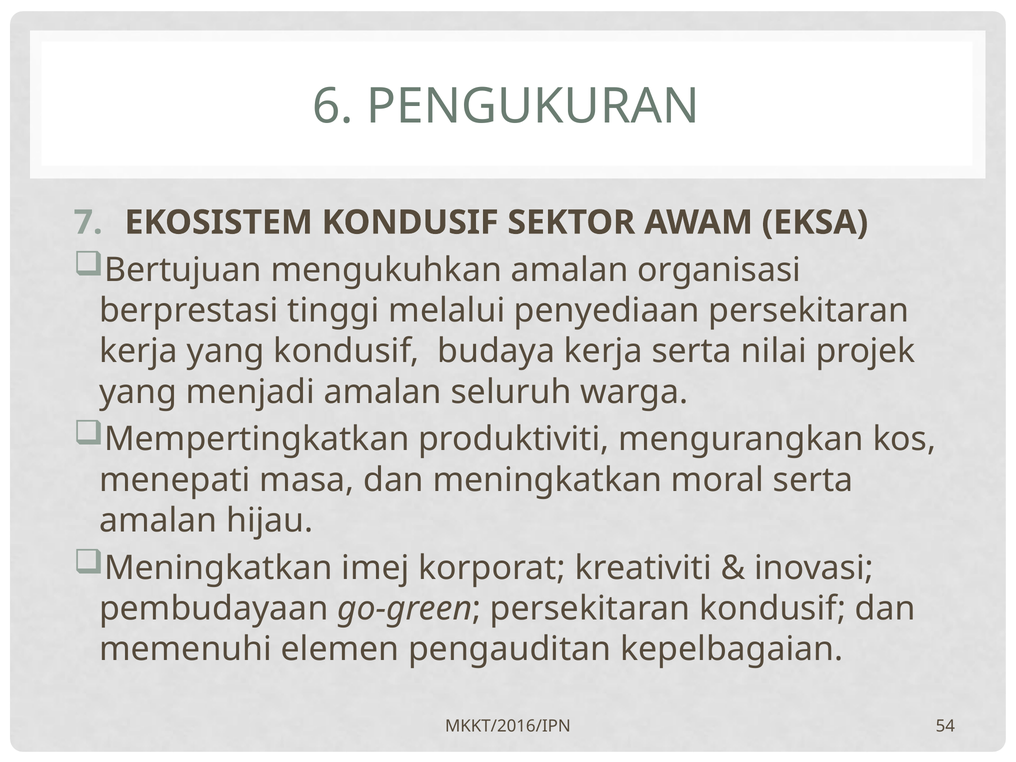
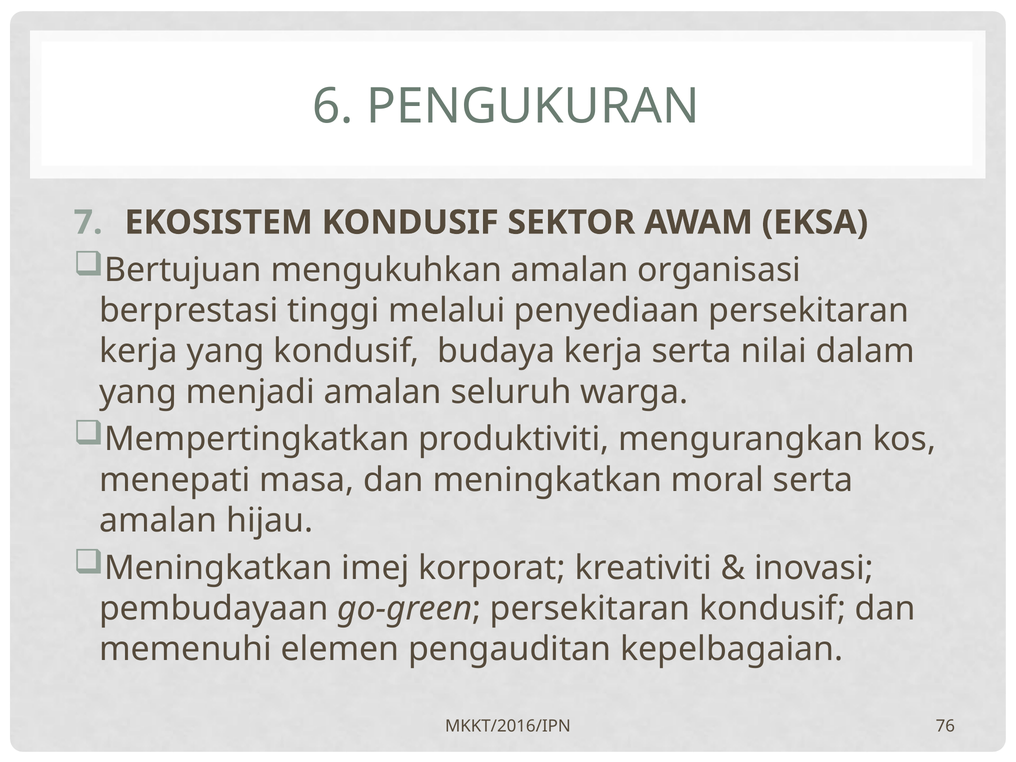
projek: projek -> dalam (865, 351)
54: 54 -> 76 (945, 726)
